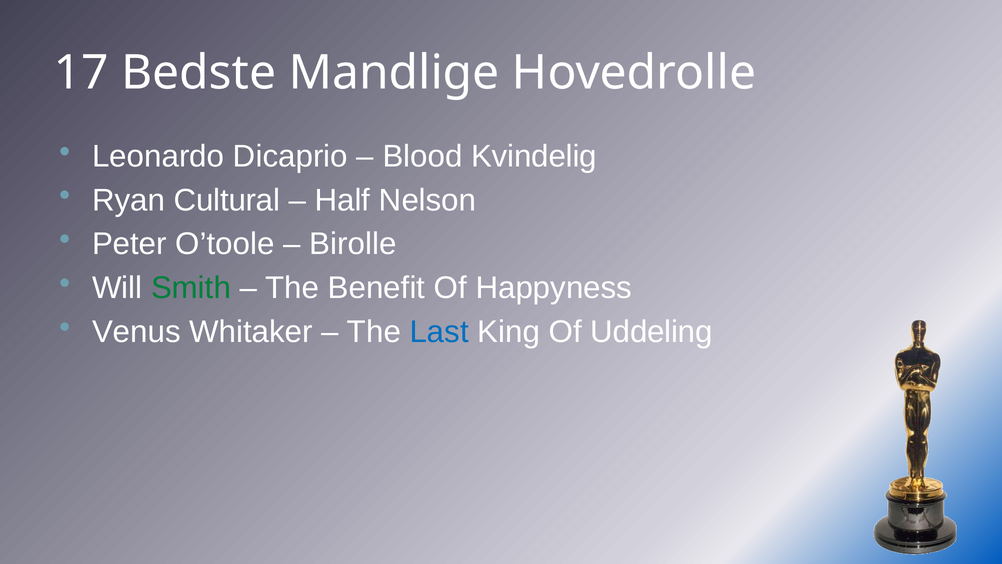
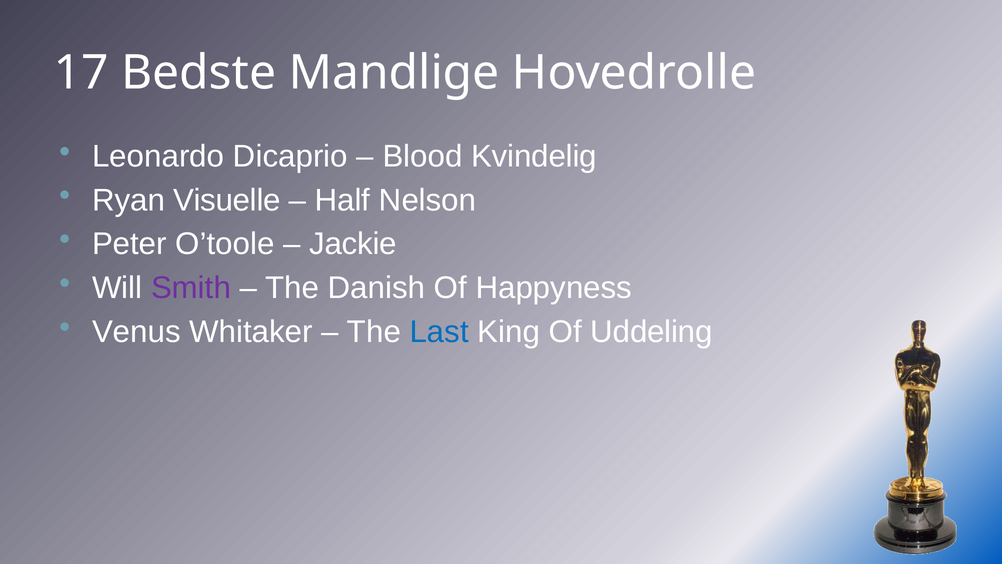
Cultural: Cultural -> Visuelle (227, 200)
Birolle: Birolle -> Jackie (353, 244)
Smith colour: green -> purple (191, 288)
Benefit: Benefit -> Danish (376, 288)
